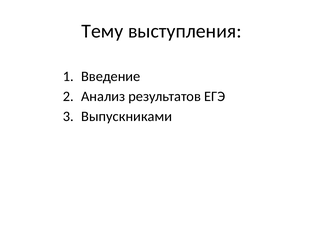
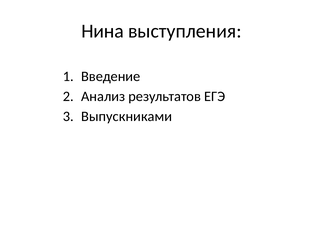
Тему: Тему -> Нина (102, 31)
